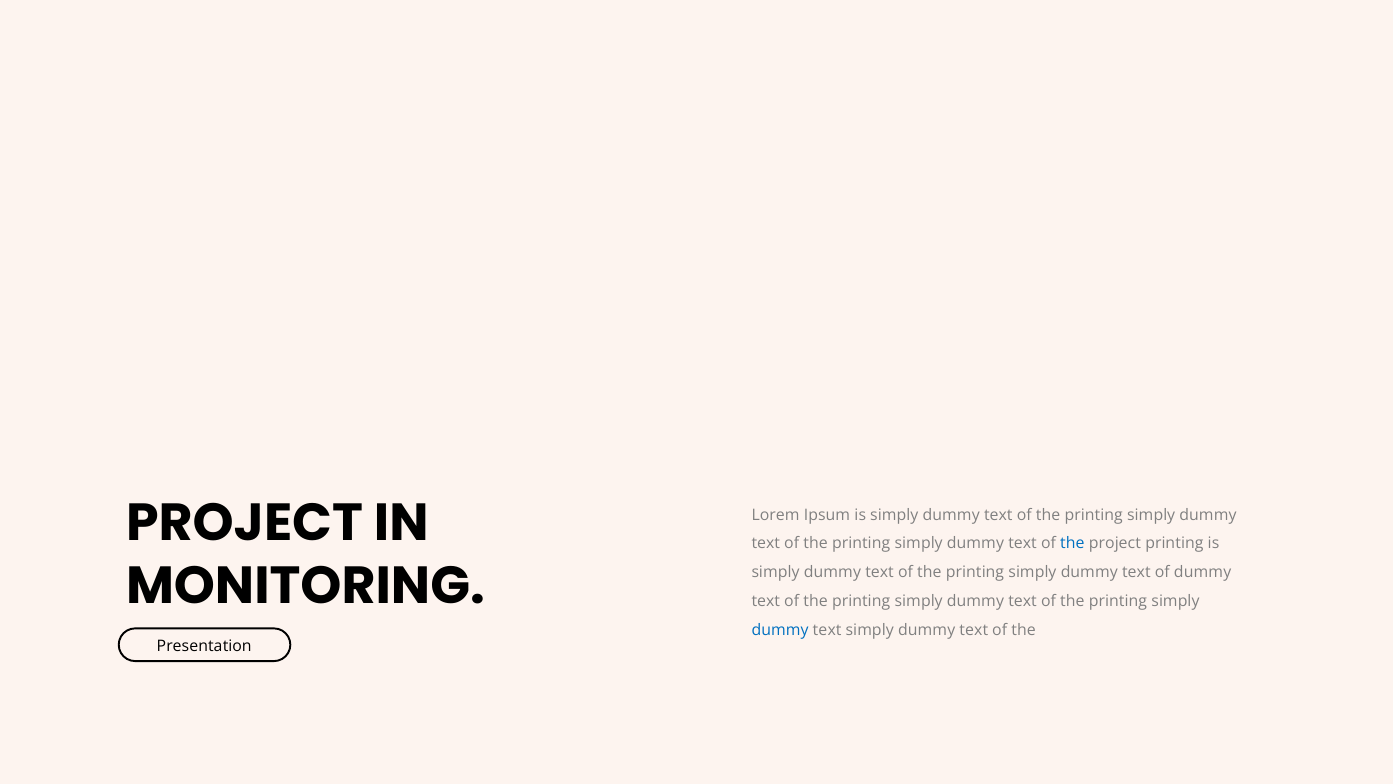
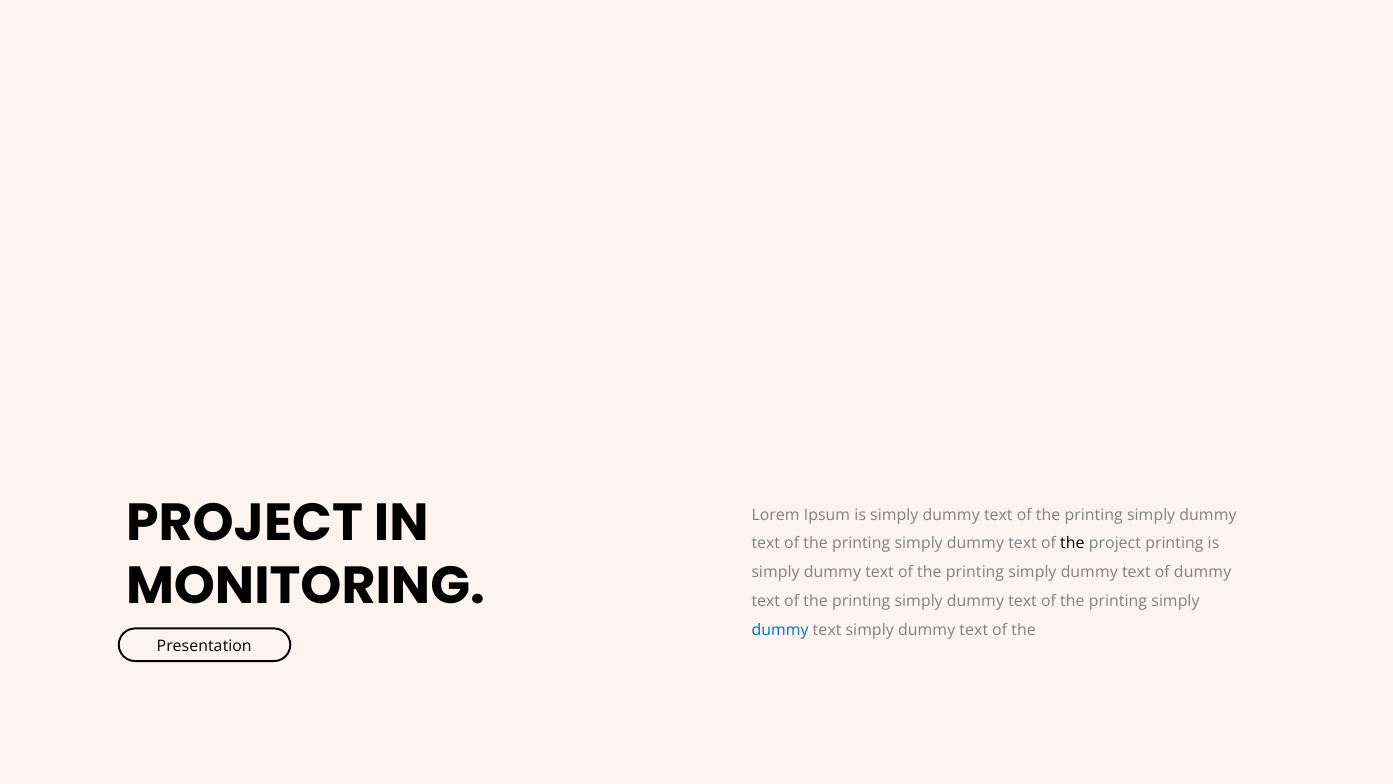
the colour: blue -> black (1072, 543)
